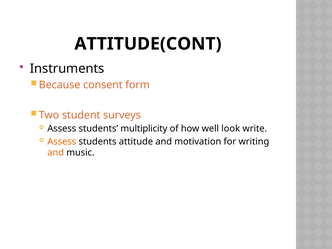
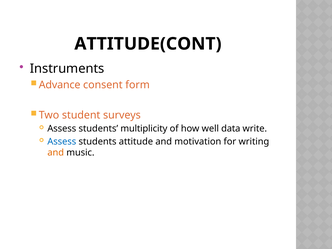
Because: Because -> Advance (60, 85)
look: look -> data (231, 129)
Assess colour: orange -> blue (62, 142)
